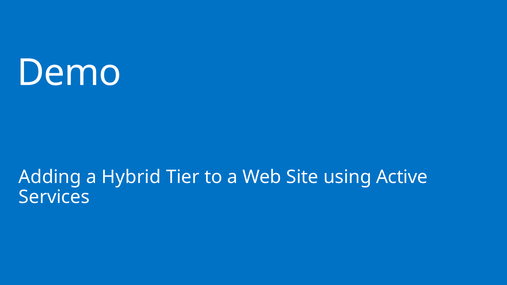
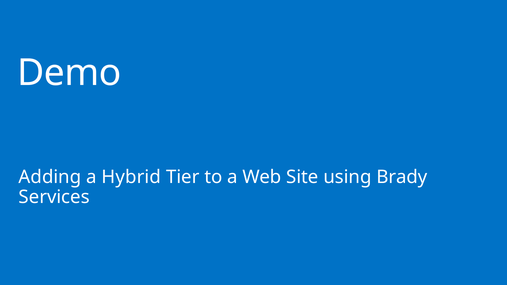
Active: Active -> Brady (402, 177)
